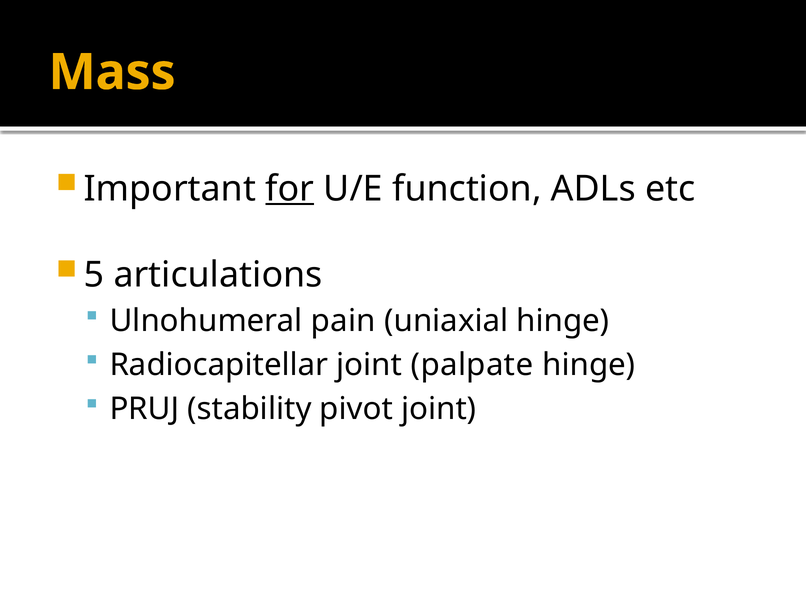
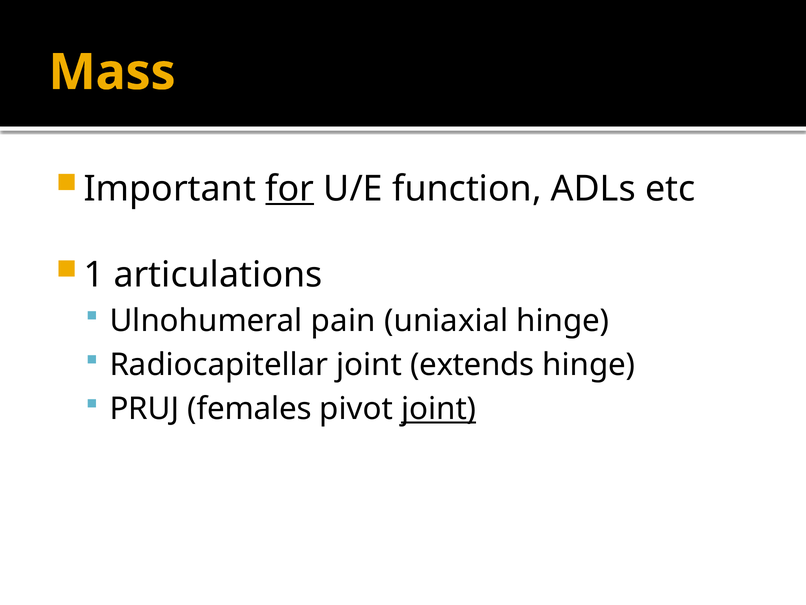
5: 5 -> 1 (94, 275)
palpate: palpate -> extends (472, 365)
stability: stability -> females (250, 409)
joint underline: none -> present (439, 409)
